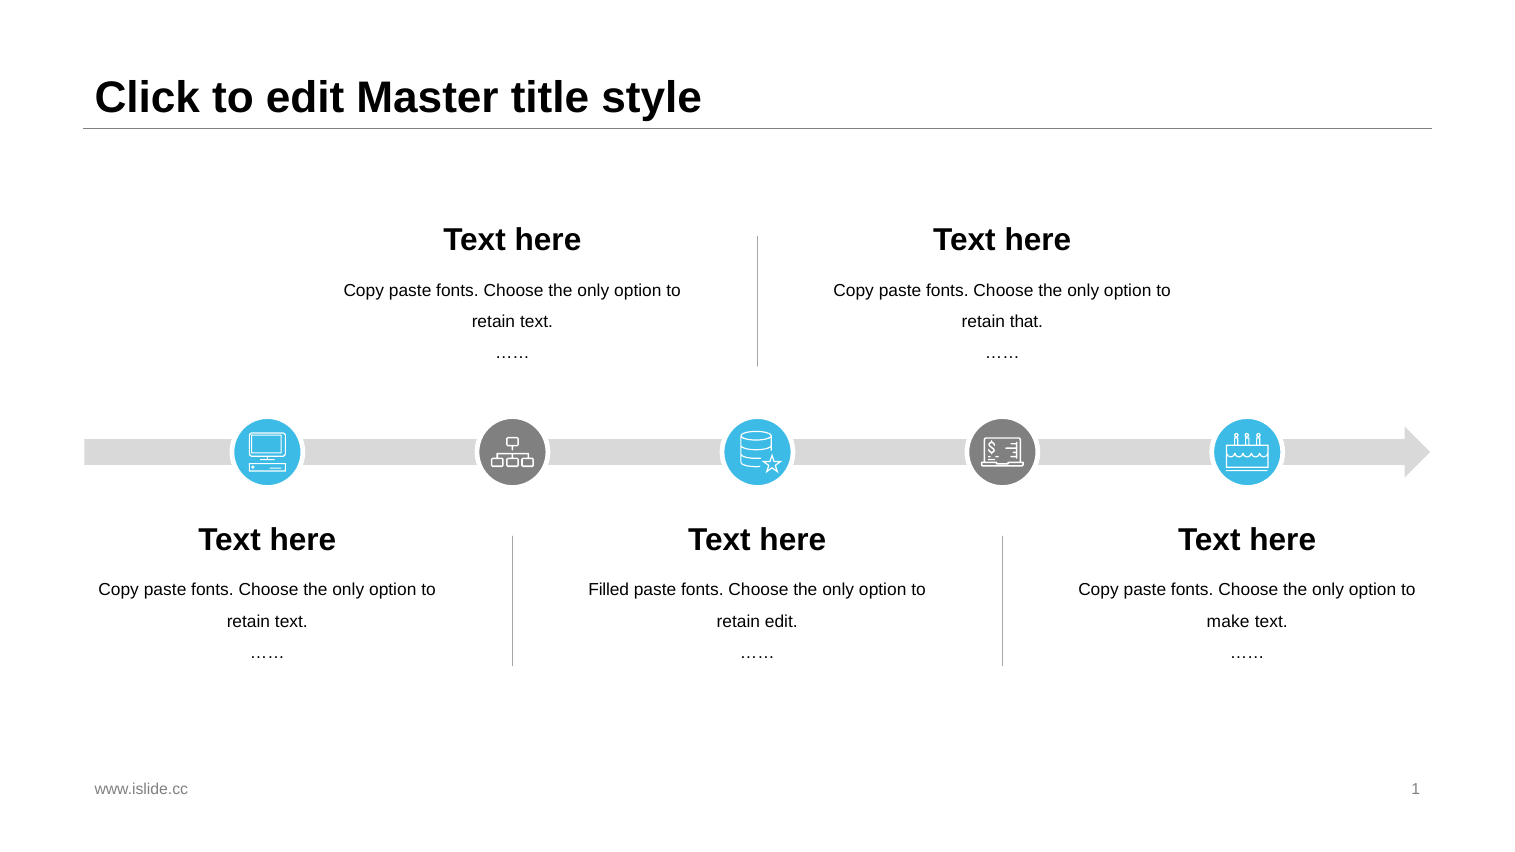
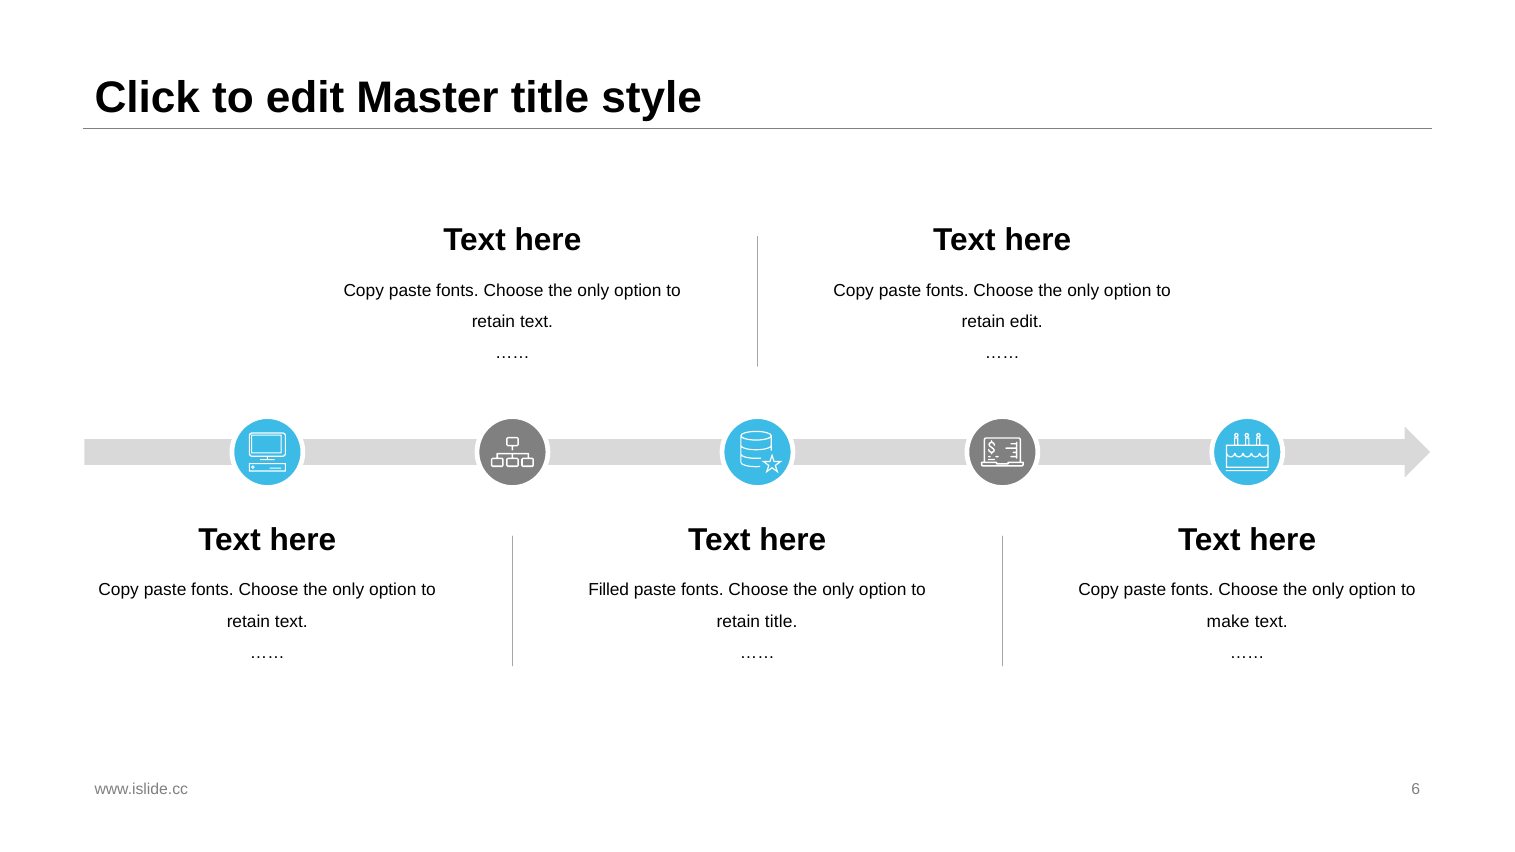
retain that: that -> edit (1026, 322)
retain edit: edit -> title (781, 622)
1: 1 -> 6 (1416, 789)
